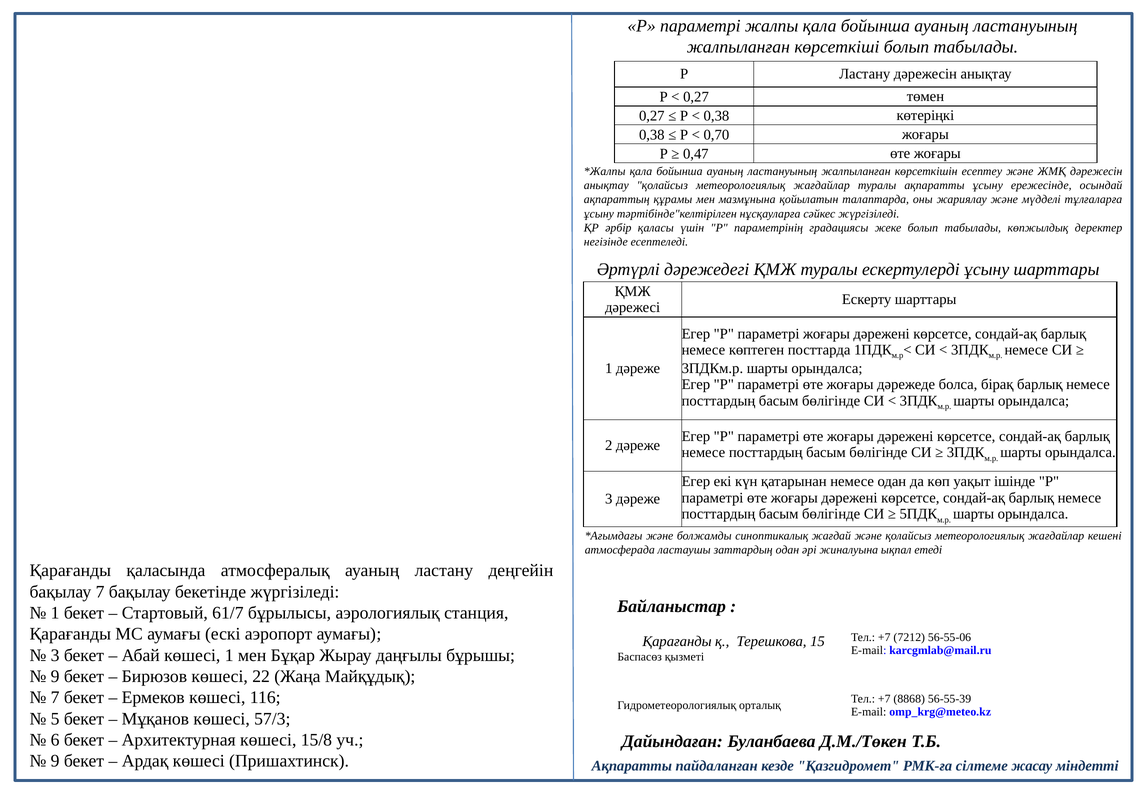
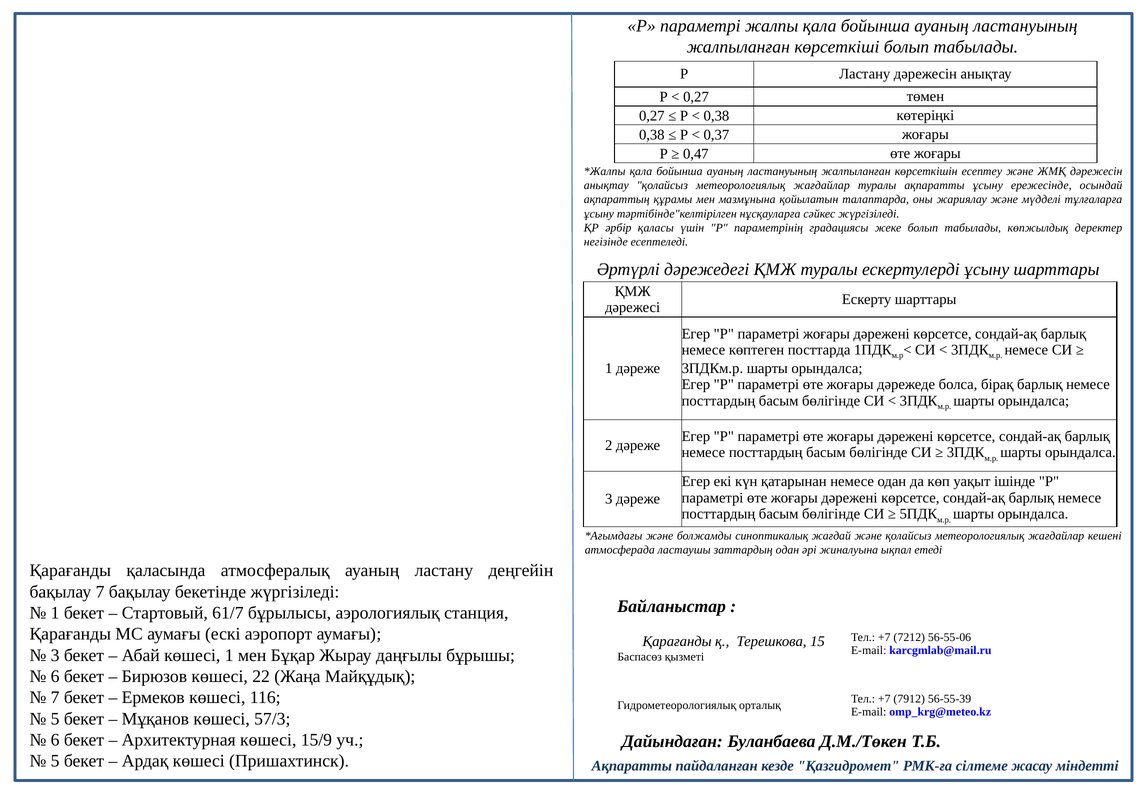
0,70: 0,70 -> 0,37 (716, 135)
9: 9 -> 6 (55, 676)
8868: 8868 -> 7912 (909, 699)
15/8: 15/8 -> 15/9 (316, 740)
9: 9 -> 5 (55, 761)
